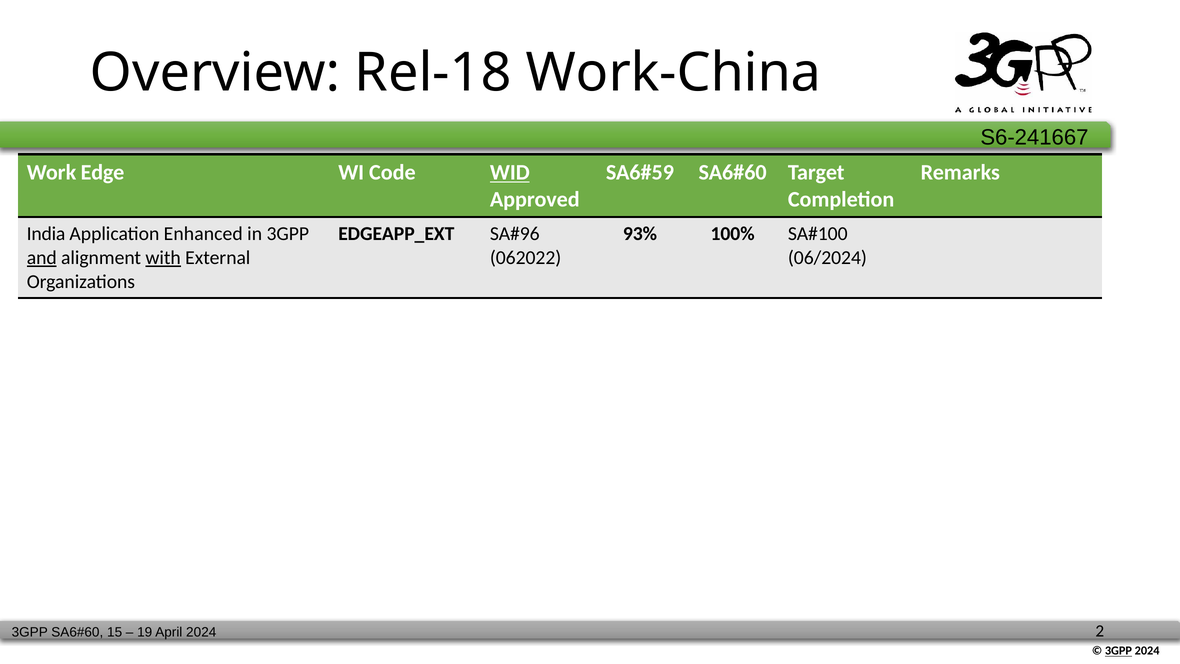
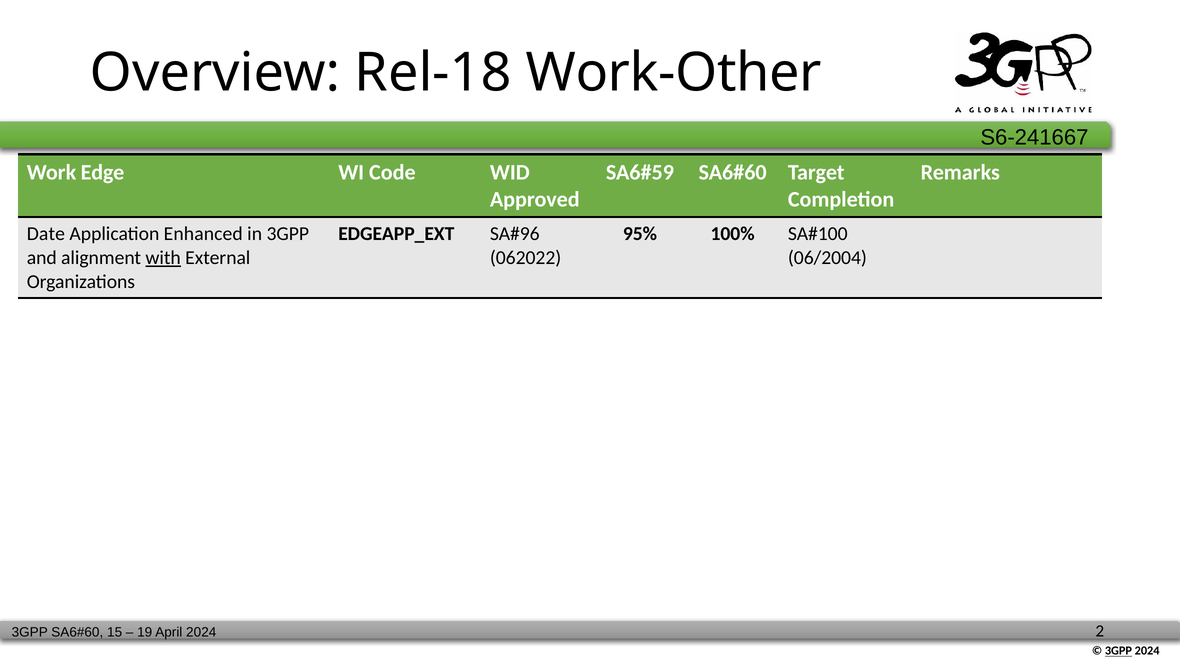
Work-China: Work-China -> Work-Other (674, 73)
WID underline: present -> none (510, 172)
India: India -> Date (46, 234)
93%: 93% -> 95% (640, 234)
and underline: present -> none (42, 258)
06/2024: 06/2024 -> 06/2004 (827, 258)
